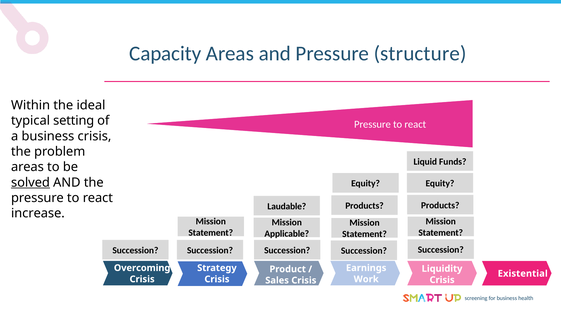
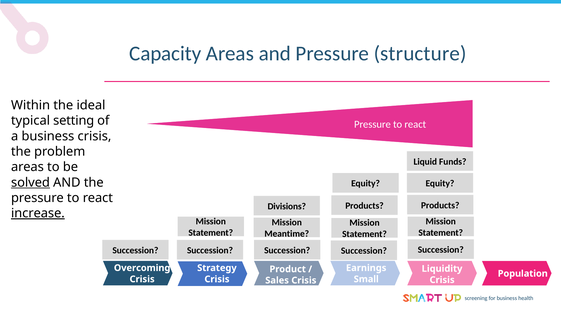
Laudable: Laudable -> Divisions (287, 206)
increase underline: none -> present (38, 213)
Applicable: Applicable -> Meantime (287, 233)
Existential: Existential -> Population (523, 273)
Work: Work -> Small (366, 279)
